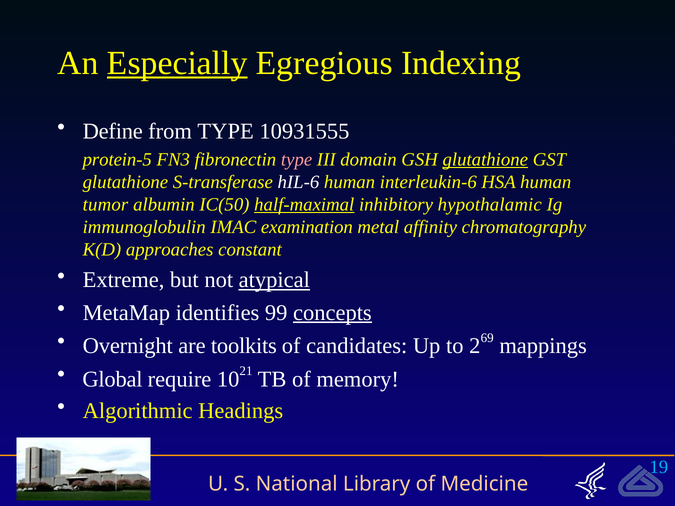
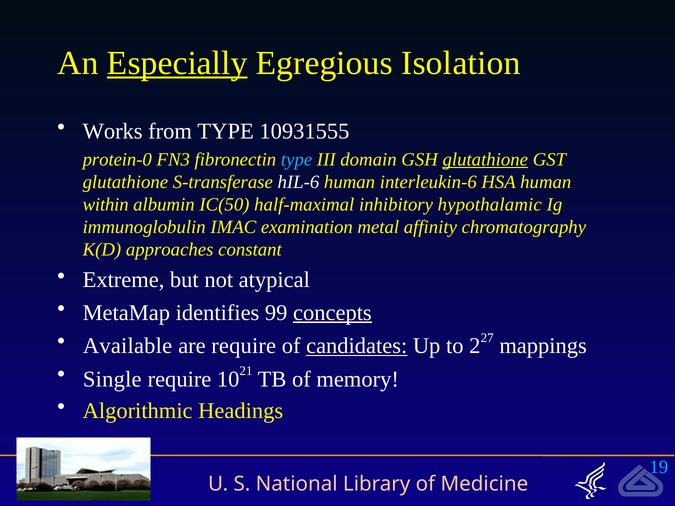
Indexing: Indexing -> Isolation (461, 63)
Define: Define -> Works (113, 131)
protein-5: protein-5 -> protein-0 (117, 159)
type colour: pink -> light blue (297, 159)
tumor: tumor -> within (106, 204)
half-maximal underline: present -> none (304, 204)
atypical underline: present -> none (274, 280)
Overnight: Overnight -> Available (128, 346)
are toolkits: toolkits -> require (244, 346)
candidates underline: none -> present (357, 346)
69: 69 -> 27 (487, 338)
Global: Global -> Single (112, 379)
